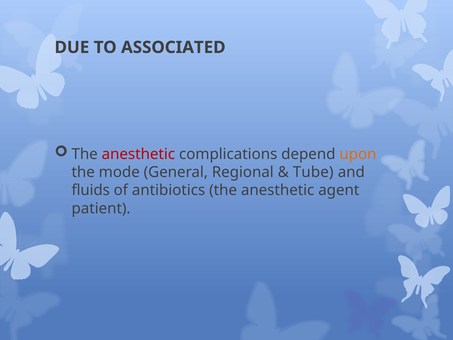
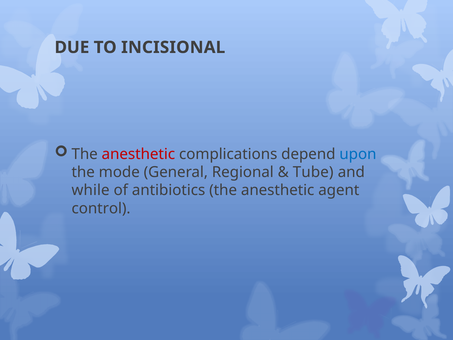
ASSOCIATED: ASSOCIATED -> INCISIONAL (173, 47)
upon colour: orange -> blue (358, 154)
fluids: fluids -> while (91, 190)
patient: patient -> control (101, 208)
